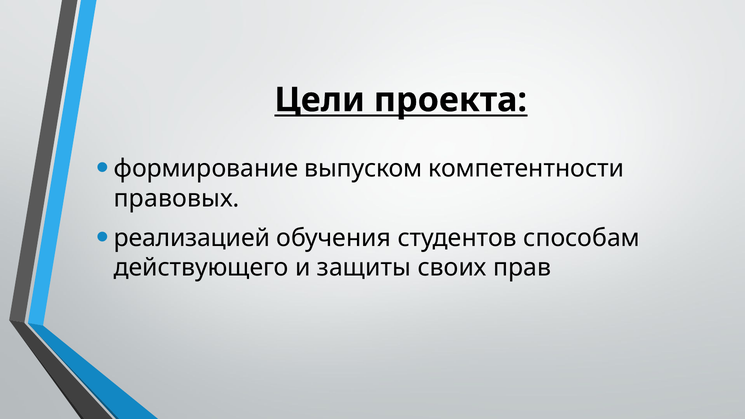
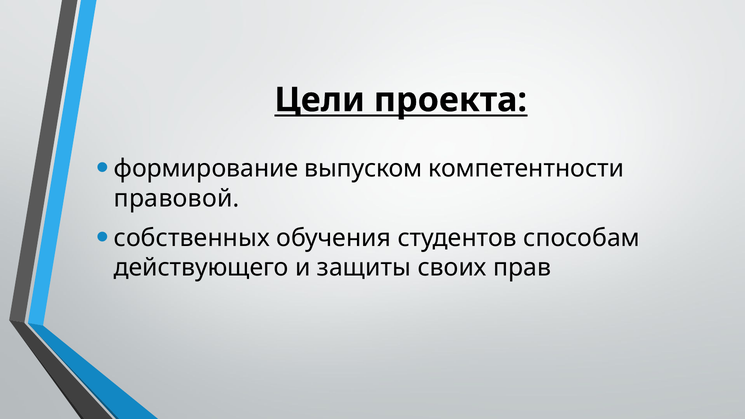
правовых: правовых -> правовой (177, 198)
реализацией: реализацией -> собственных (192, 238)
